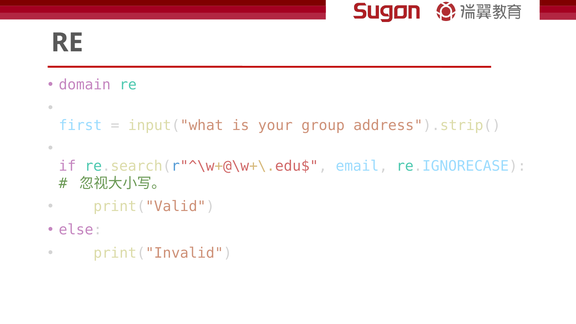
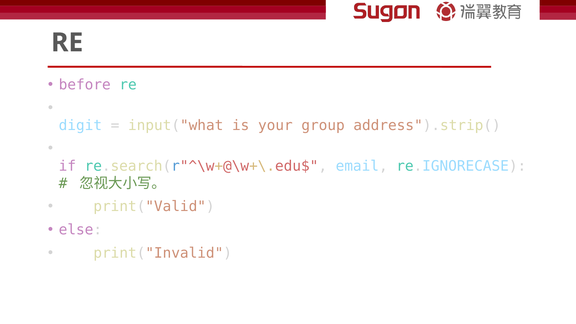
domain: domain -> before (85, 85)
first: first -> digit (80, 125)
